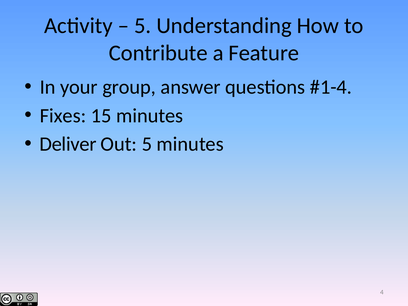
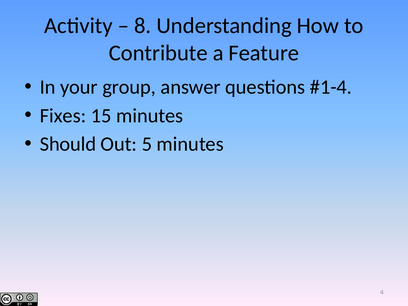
5: 5 -> 8 (143, 26)
Deliver: Deliver -> Should (68, 144)
